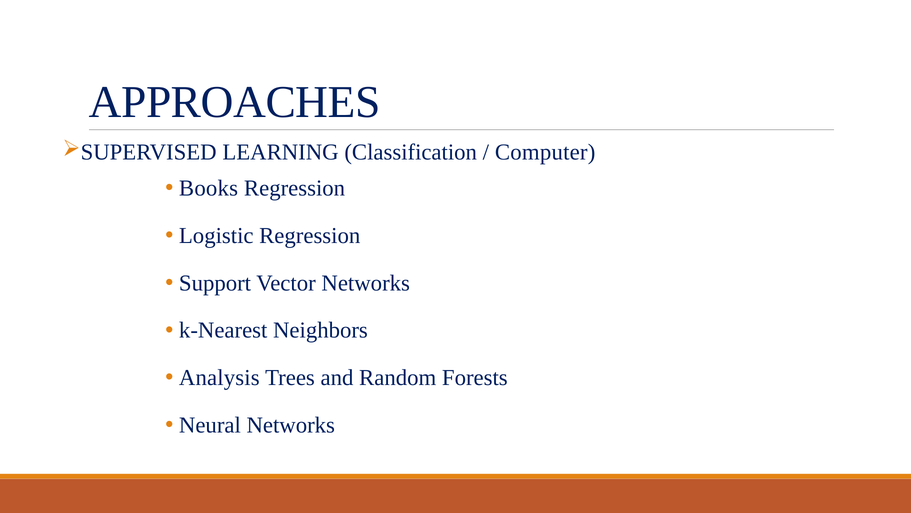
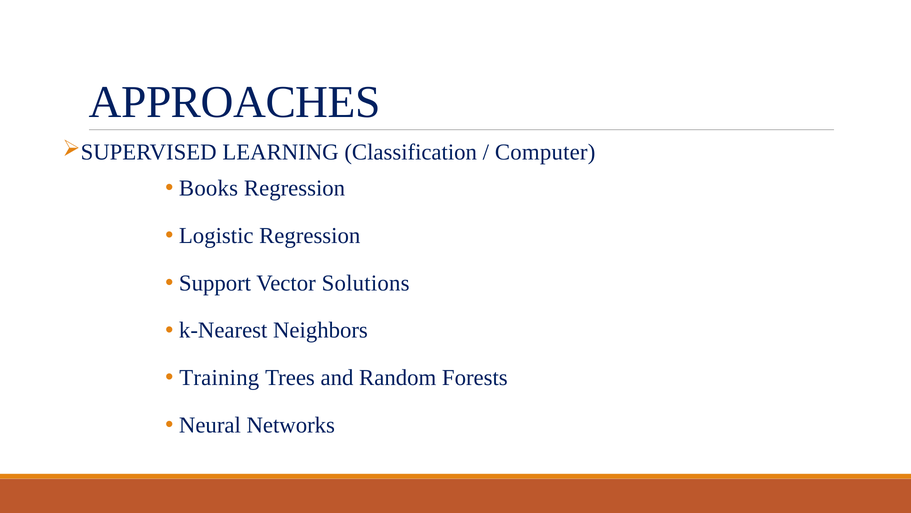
Vector Networks: Networks -> Solutions (366, 283)
Analysis: Analysis -> Training (219, 377)
